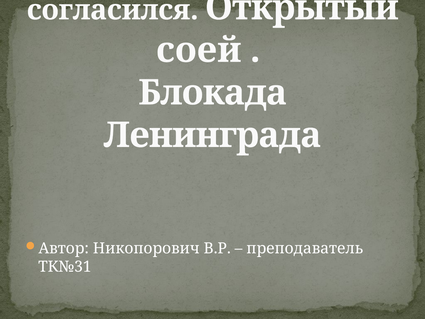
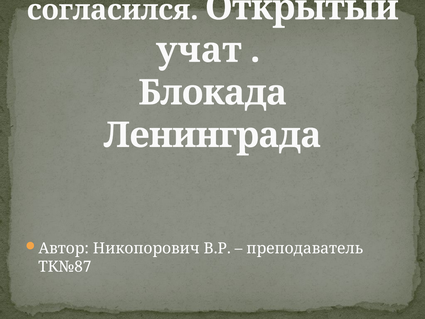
соей: соей -> учат (199, 50)
ТК№31: ТК№31 -> ТК№87 (65, 267)
